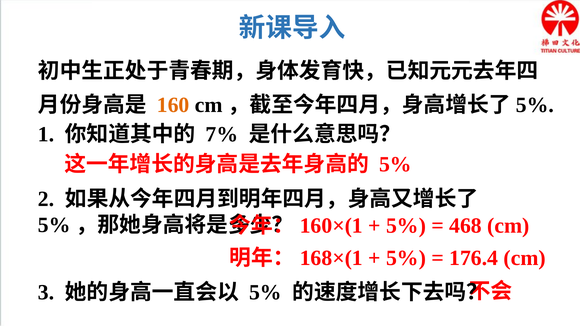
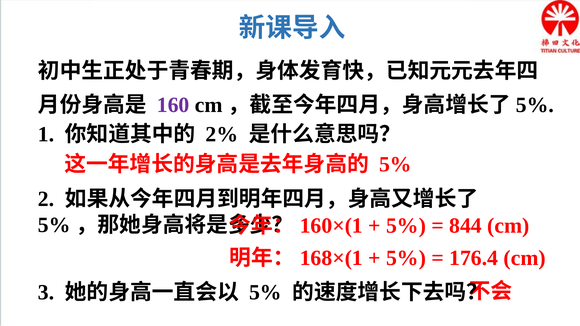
160 colour: orange -> purple (173, 105)
7%: 7% -> 2% (222, 134)
468: 468 -> 844 (466, 226)
